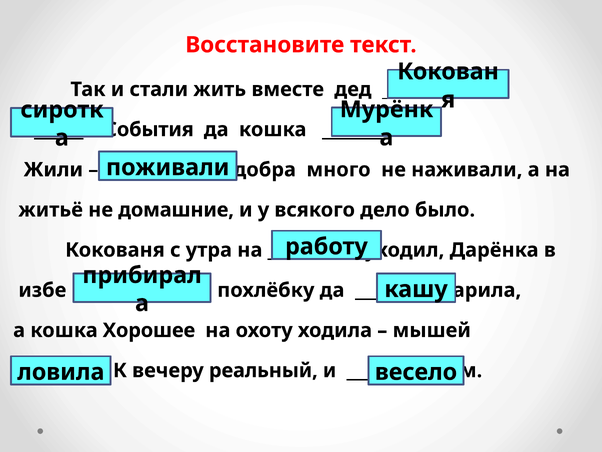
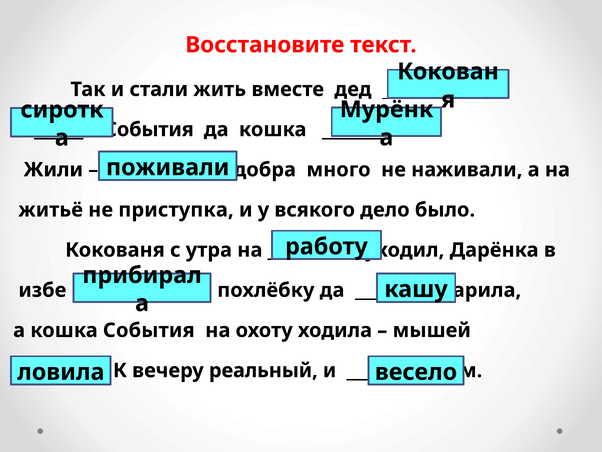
домашние: домашние -> приступка (176, 210)
кошка Хорошее: Хорошее -> События (149, 330)
